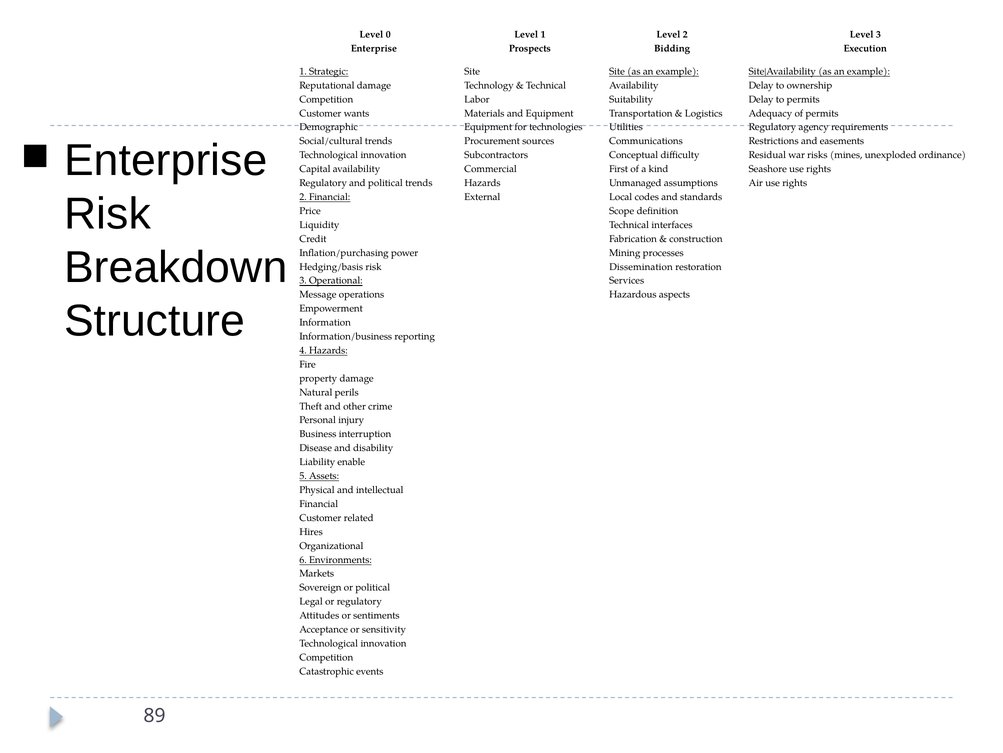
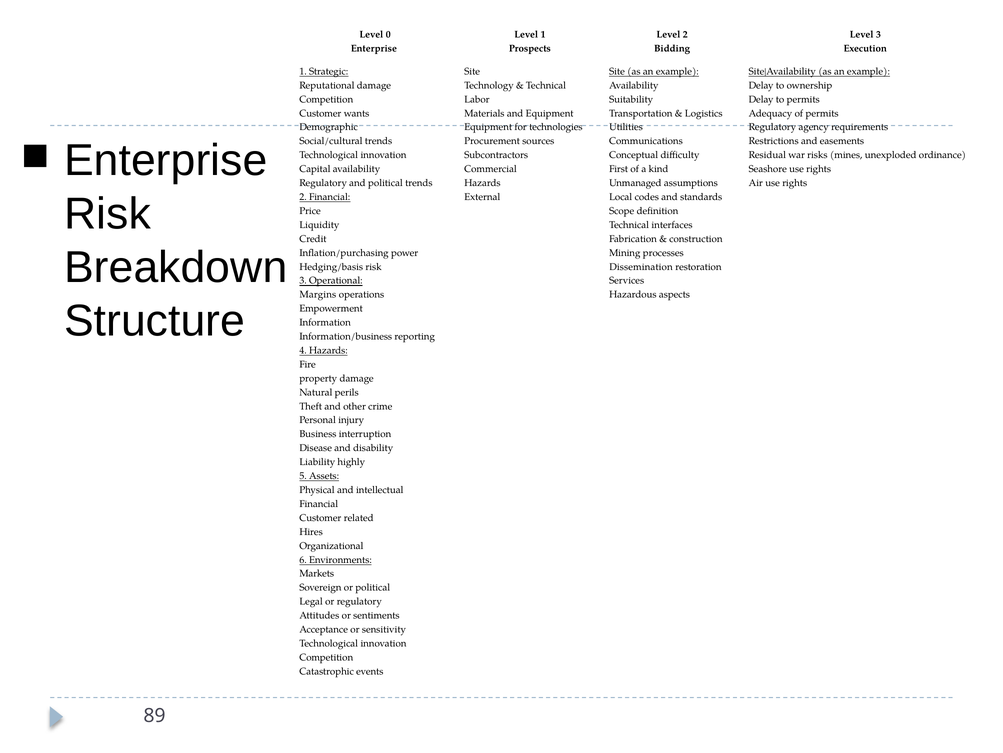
Message: Message -> Margins (318, 294)
enable: enable -> highly (351, 462)
